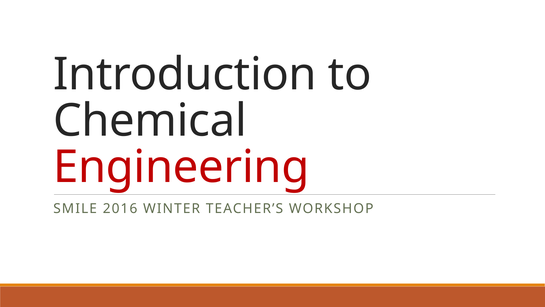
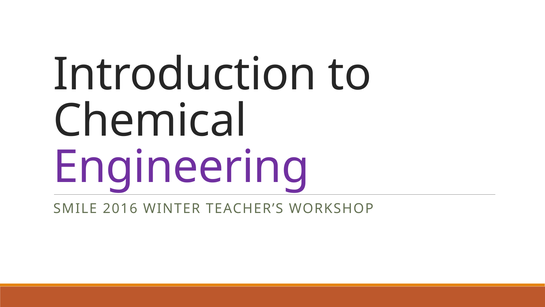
Engineering colour: red -> purple (181, 167)
